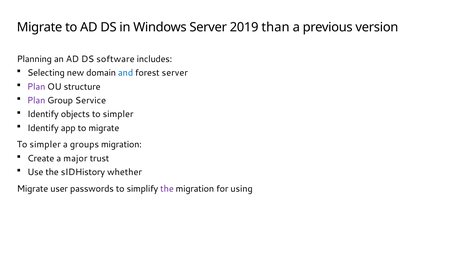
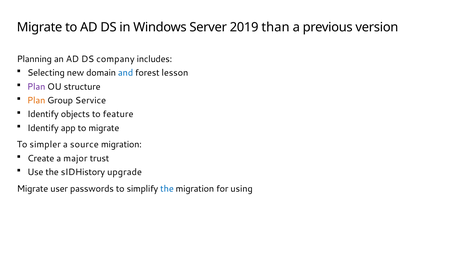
software: software -> company (115, 59)
forest server: server -> lesson (175, 73)
Plan colour: purple -> orange (36, 100)
objects to simpler: simpler -> feature (118, 114)
groups: groups -> source (84, 144)
whether: whether -> upgrade (125, 172)
the colour: purple -> blue (167, 188)
